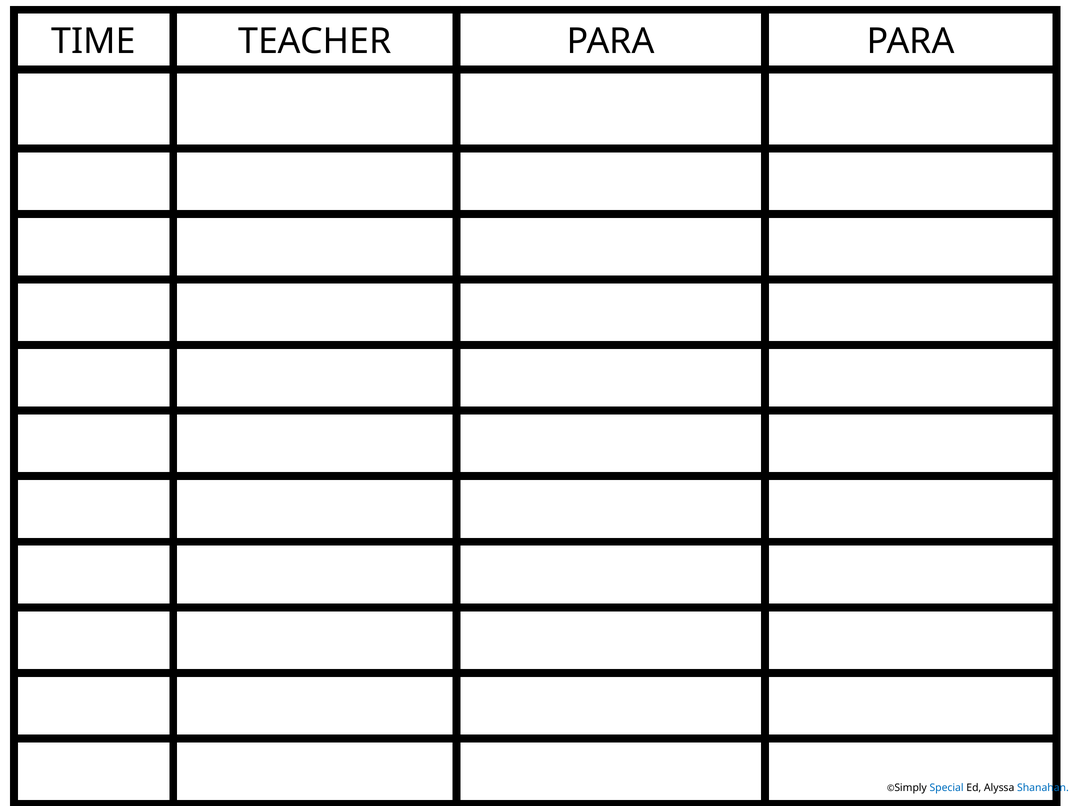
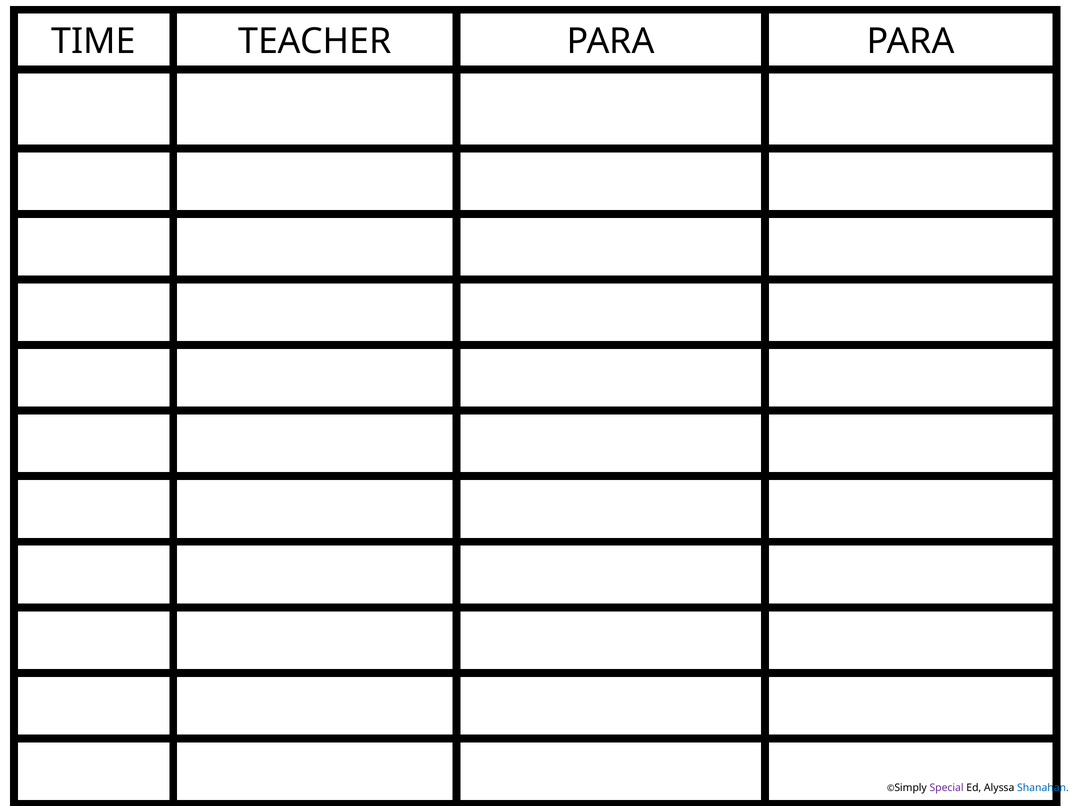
Special colour: blue -> purple (947, 788)
